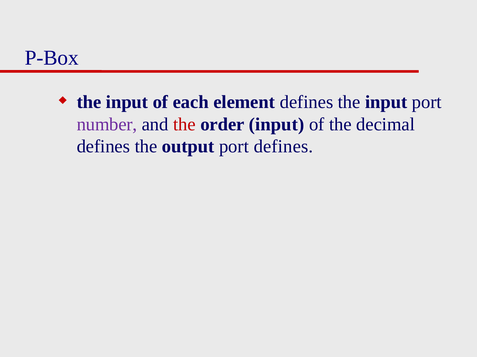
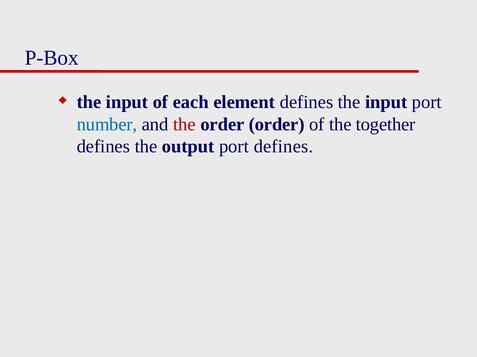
number colour: purple -> blue (107, 125)
order input: input -> order (277, 125)
decimal: decimal -> together (386, 125)
